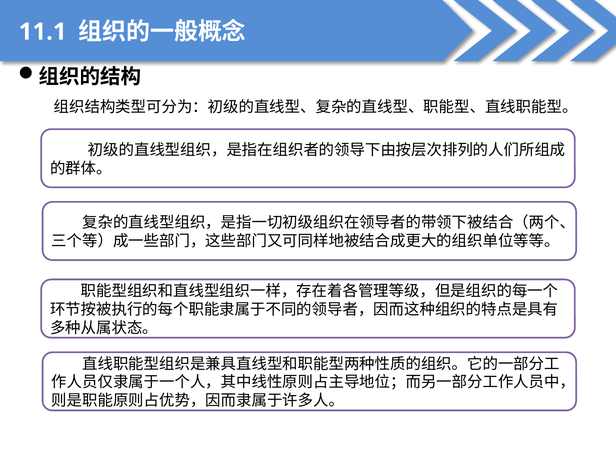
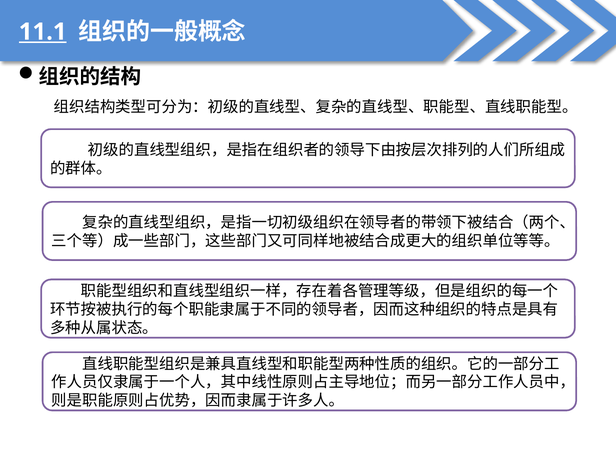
11.1 underline: none -> present (43, 32)
